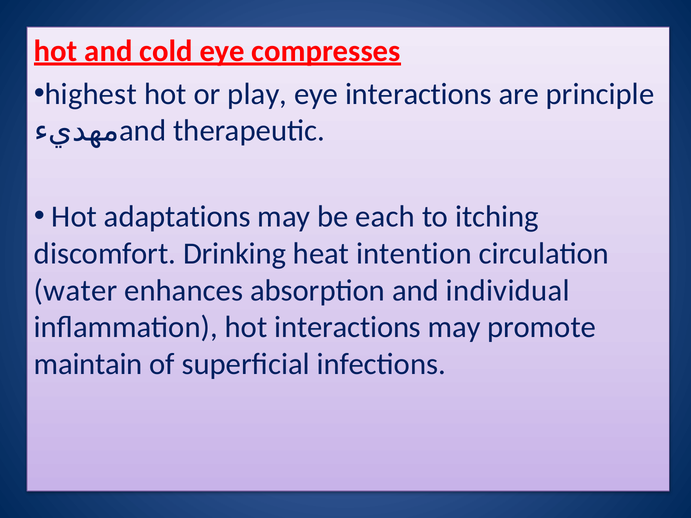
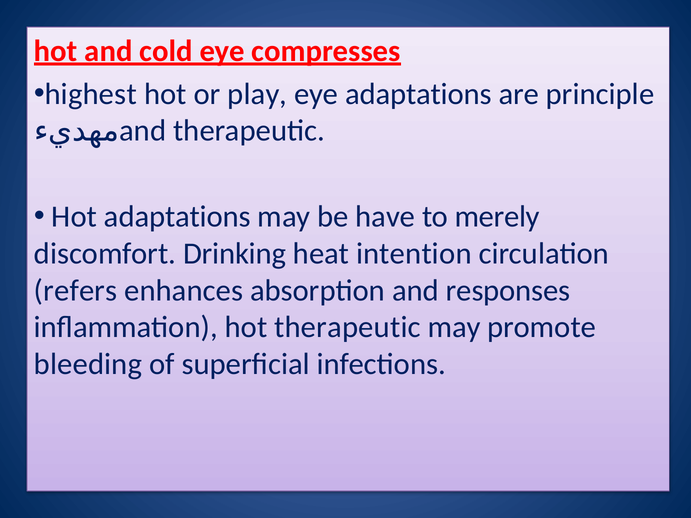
eye interactions: interactions -> adaptations (418, 94)
each: each -> have (385, 217)
itching: itching -> merely (497, 217)
water: water -> refers (76, 291)
individual: individual -> responses (508, 291)
hot interactions: interactions -> therapeutic (347, 328)
maintain: maintain -> bleeding (88, 364)
